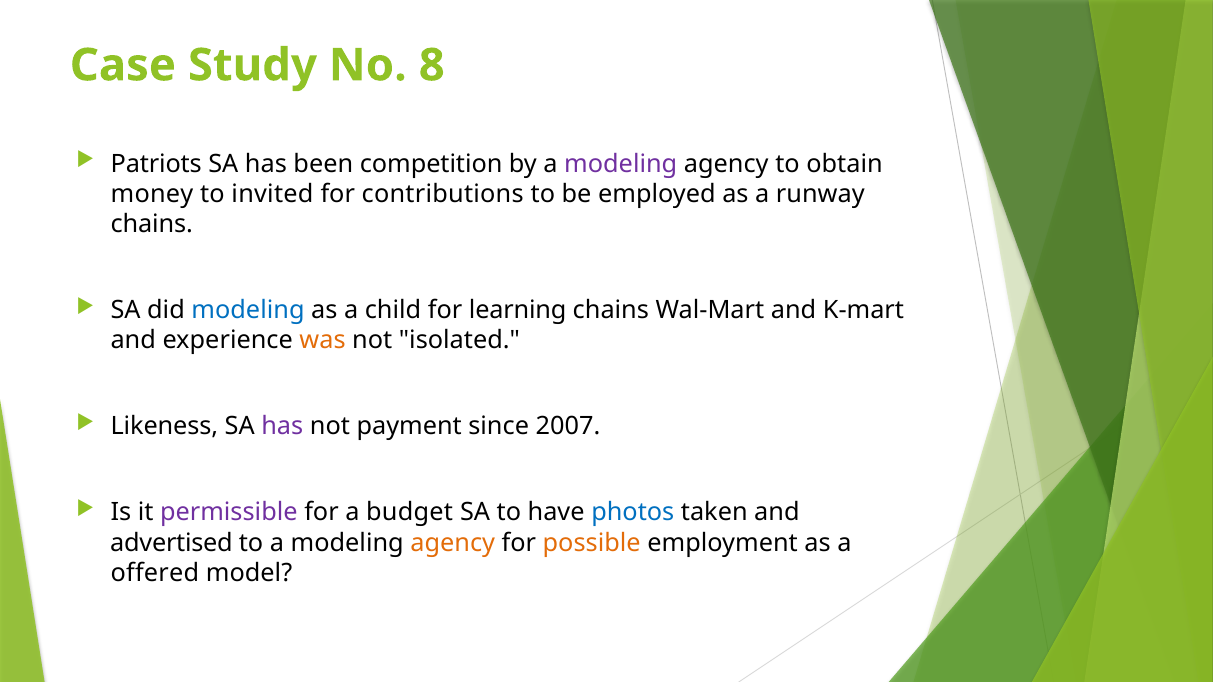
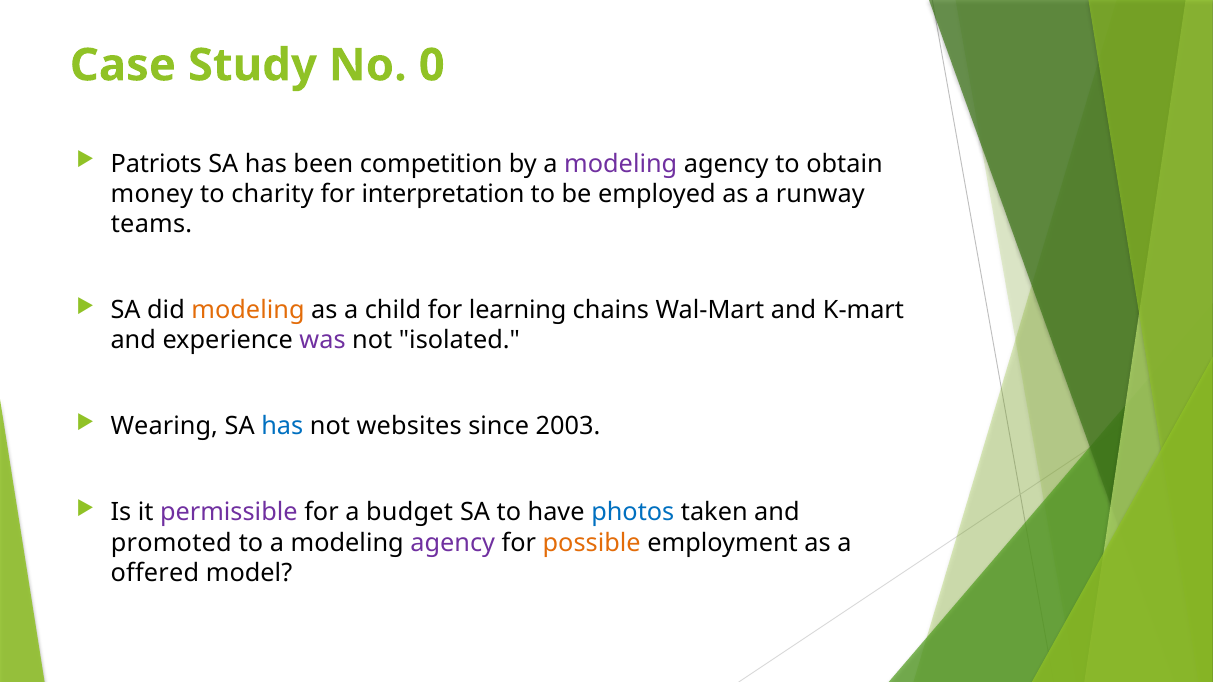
8: 8 -> 0 (432, 65)
invited: invited -> charity (272, 194)
contributions: contributions -> interpretation (443, 194)
chains: chains -> teams (152, 224)
modeling colour: blue -> orange (248, 310)
was colour: orange -> purple (323, 341)
Likeness: Likeness -> Wearing (164, 427)
has colour: purple -> blue (282, 427)
payment: payment -> websites (409, 427)
2007: 2007 -> 2003 (568, 427)
advertised: advertised -> promoted (171, 543)
agency colour: orange -> purple (453, 543)
